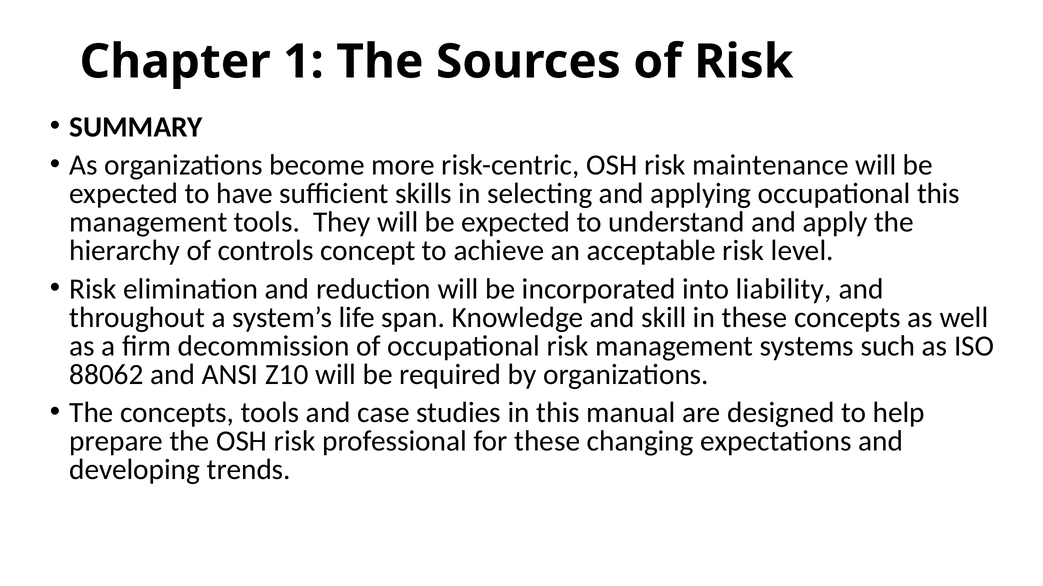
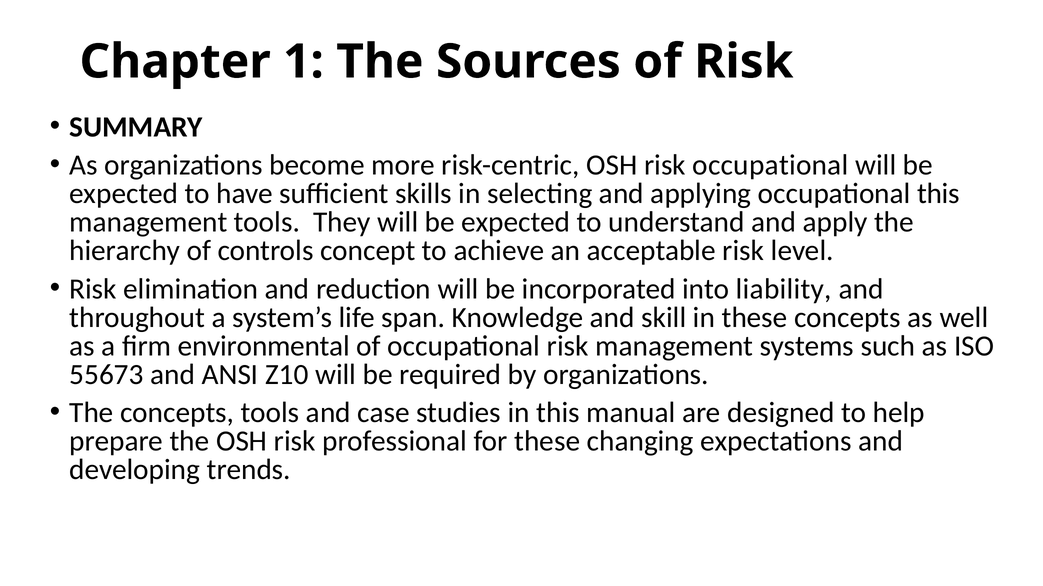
risk maintenance: maintenance -> occupational (770, 165)
decommission: decommission -> environmental (264, 346)
88062: 88062 -> 55673 (106, 375)
